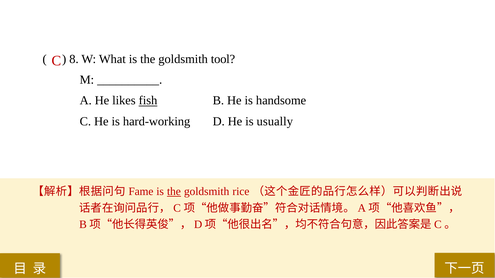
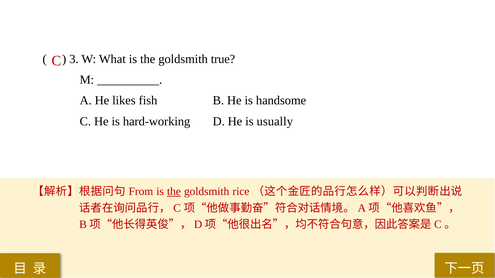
8: 8 -> 3 (74, 59)
tool: tool -> true (223, 59)
fish underline: present -> none (148, 101)
Fame: Fame -> From (141, 192)
